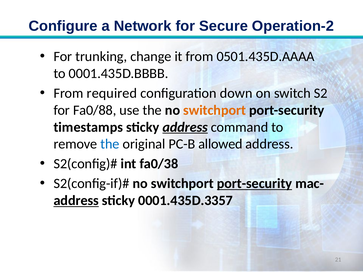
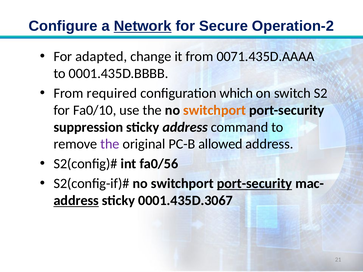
Network underline: none -> present (143, 26)
trunking: trunking -> adapted (101, 57)
0501.435D.AAAA: 0501.435D.AAAA -> 0071.435D.AAAA (266, 57)
down: down -> which (236, 93)
Fa0/88: Fa0/88 -> Fa0/10 (95, 110)
timestamps: timestamps -> suppression (88, 127)
address underline: present -> none (185, 127)
the colour: blue -> purple (110, 144)
fa0/38: fa0/38 -> fa0/56 (159, 164)
0001.435D.3357: 0001.435D.3357 -> 0001.435D.3067 (186, 201)
